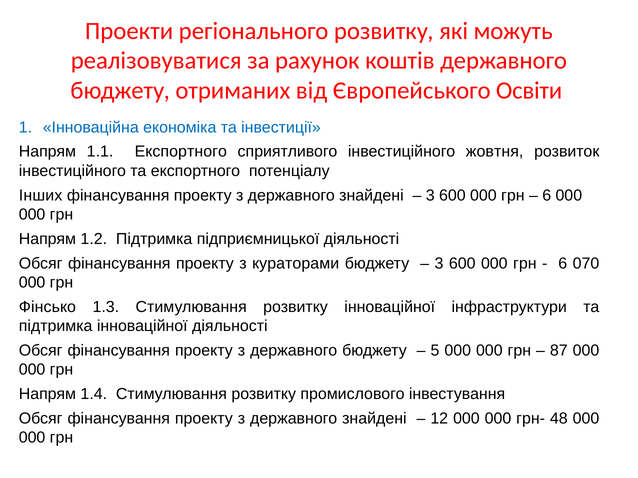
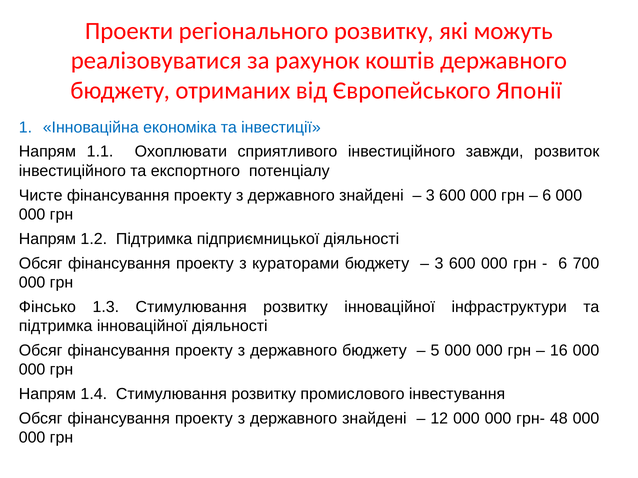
Освіти: Освіти -> Японії (529, 91)
1.1 Експортного: Експортного -> Охоплювати (181, 152)
жовтня: жовтня -> завжди (495, 152)
Інших: Інших -> Чисте (41, 196)
070: 070 -> 700 (586, 264)
87: 87 -> 16 (559, 351)
